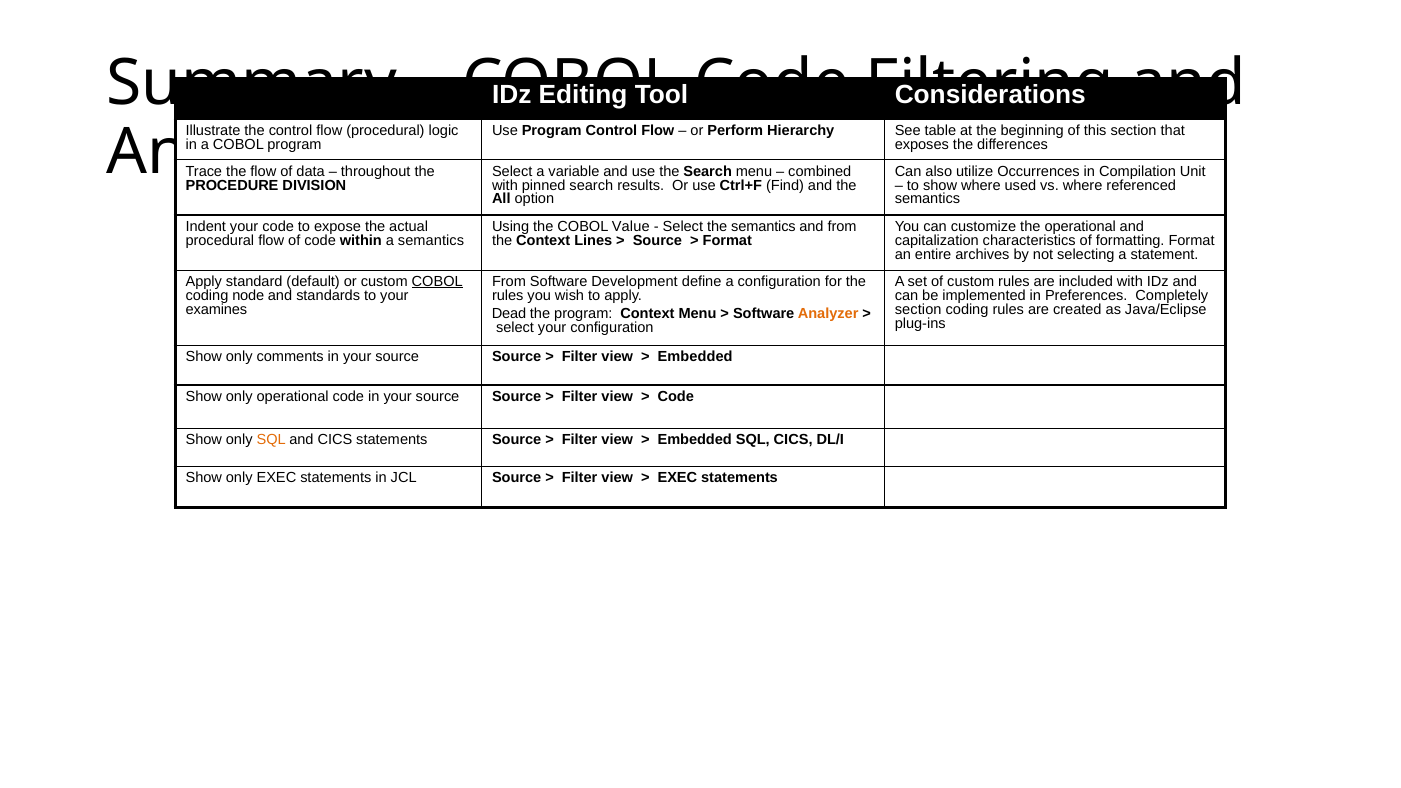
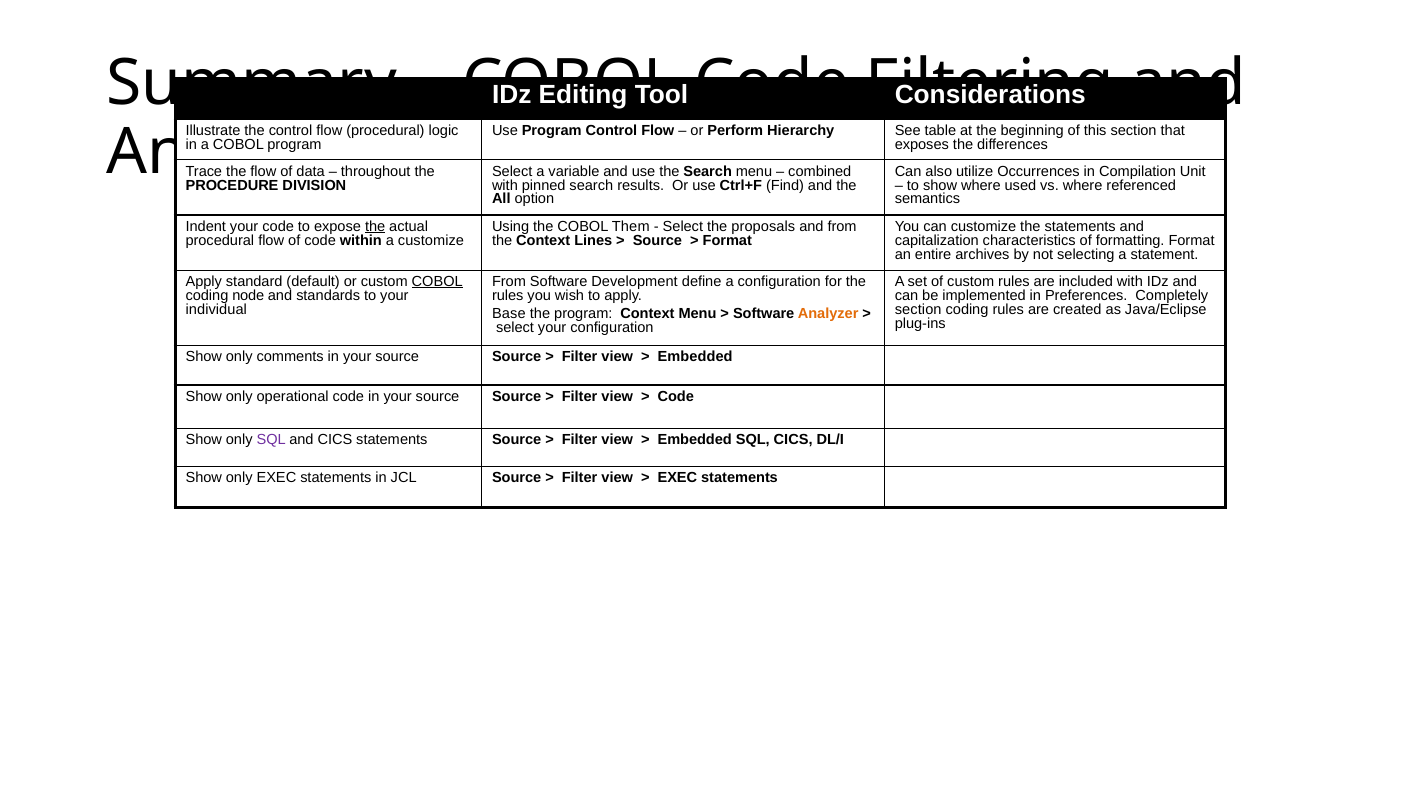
the underline: none -> present (375, 227)
Value: Value -> Them (631, 227)
the semantics: semantics -> proposals (763, 227)
the operational: operational -> statements (1080, 227)
a semantics: semantics -> customize (431, 240)
examines: examines -> individual (216, 309)
Dead: Dead -> Base (509, 314)
SQL colour: orange -> purple (271, 440)
